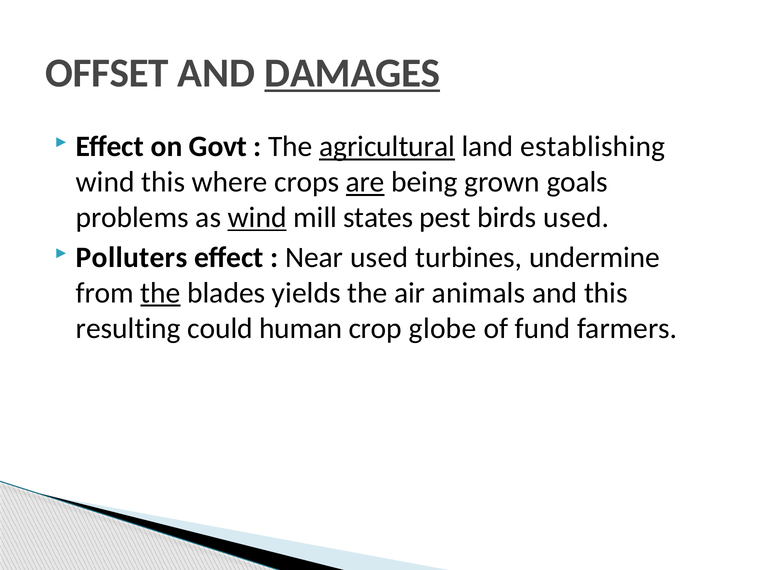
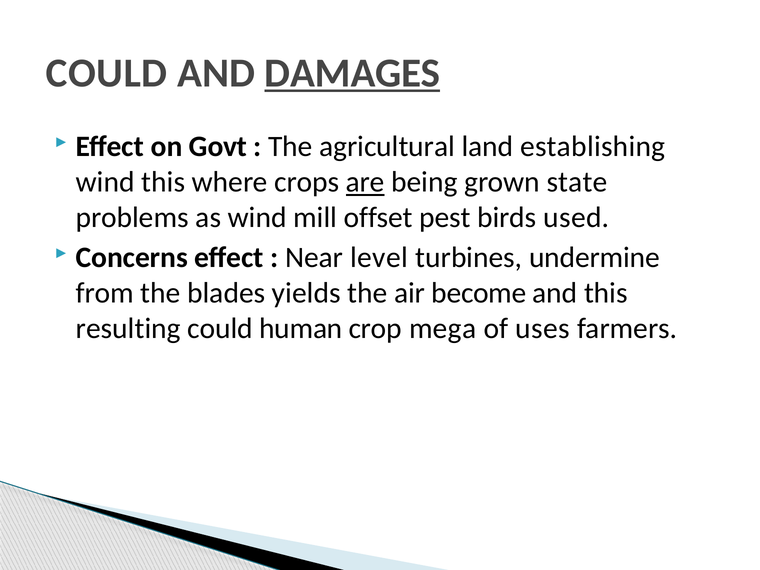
OFFSET: OFFSET -> COULD (107, 73)
agricultural underline: present -> none (387, 147)
goals: goals -> state (577, 182)
wind underline: present -> none (257, 218)
states: states -> offset (378, 218)
Polluters: Polluters -> Concerns (132, 257)
Near used: used -> level (379, 257)
the underline: present -> none (160, 293)
animals: animals -> become (479, 293)
globe: globe -> mega (443, 328)
fund: fund -> uses (543, 328)
